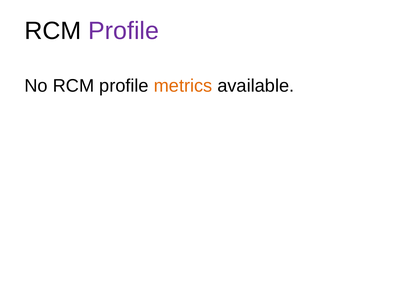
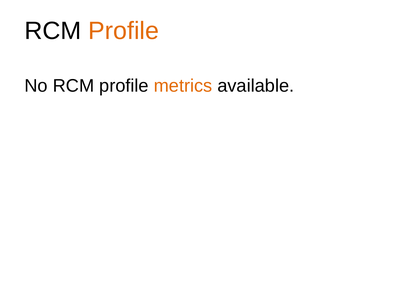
Profile colour: purple -> orange (124, 31)
